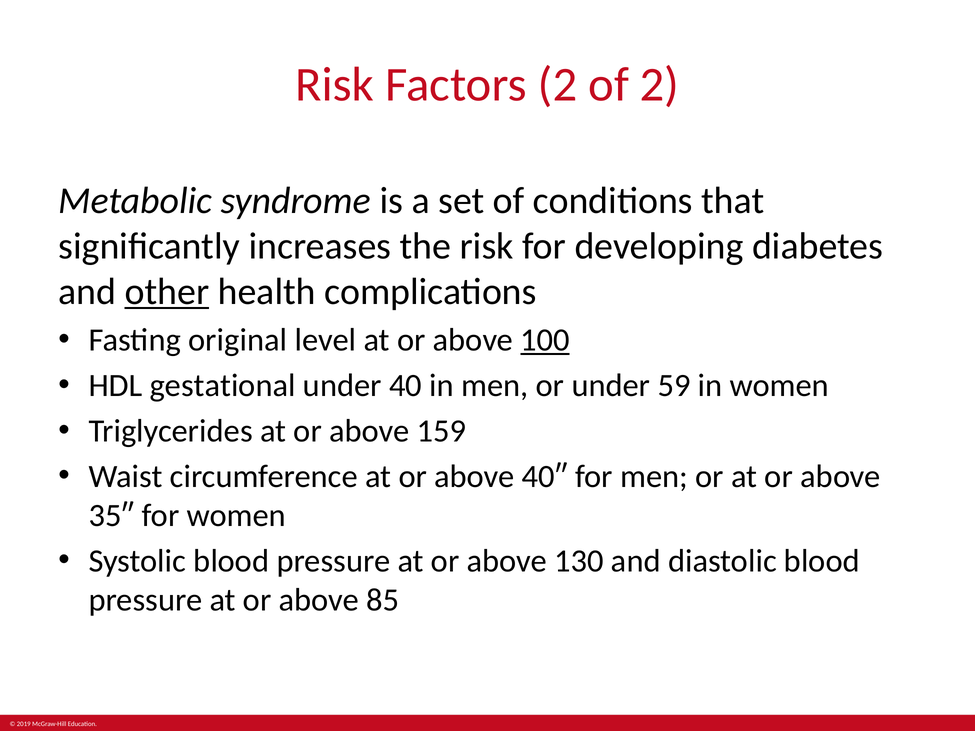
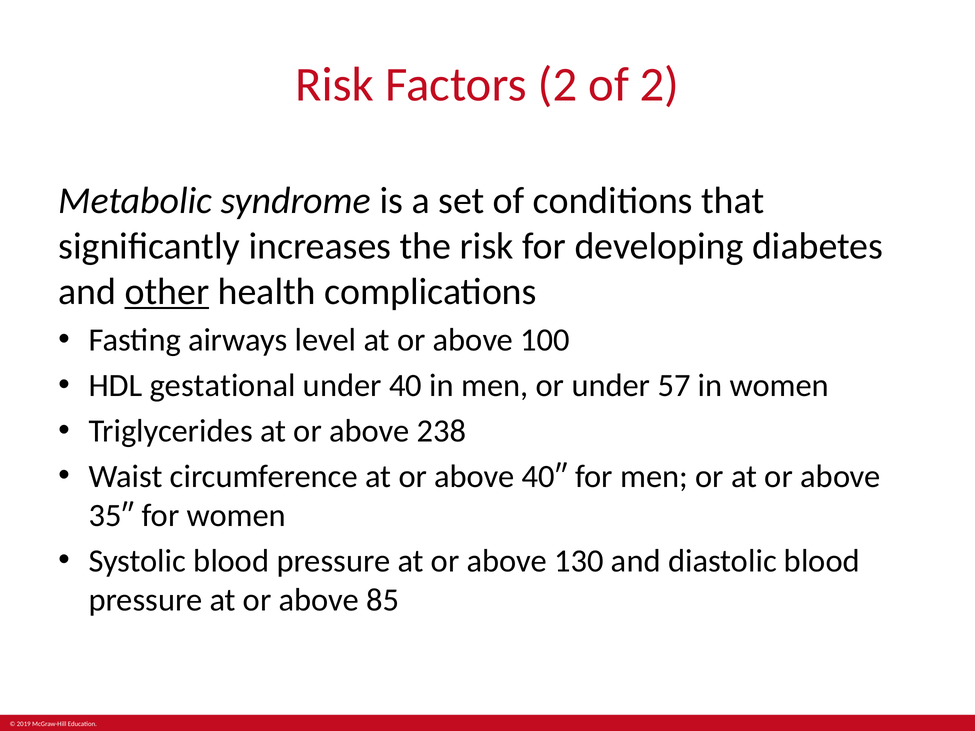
original: original -> airways (238, 340)
100 underline: present -> none (545, 340)
59: 59 -> 57 (674, 386)
159: 159 -> 238 (441, 431)
